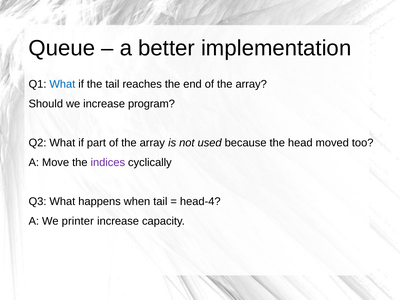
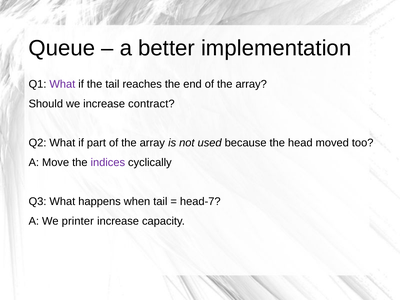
What colour: blue -> purple (62, 84)
program: program -> contract (151, 104)
head-4: head-4 -> head-7 (200, 201)
